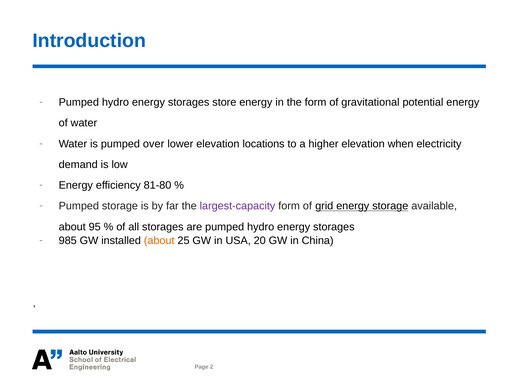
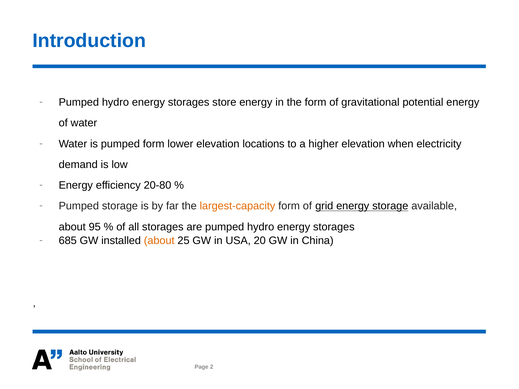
pumped over: over -> form (154, 144)
81-80: 81-80 -> 20-80 (158, 185)
largest-capacity colour: purple -> orange (237, 206)
985: 985 -> 685 (68, 241)
